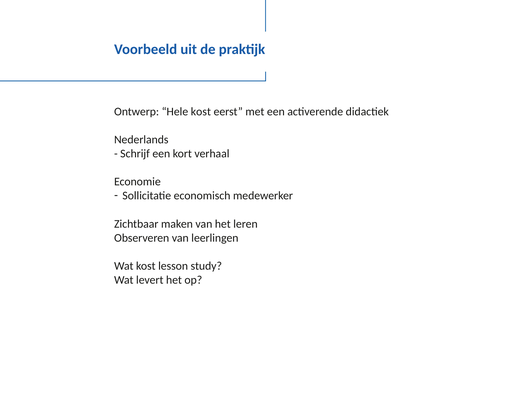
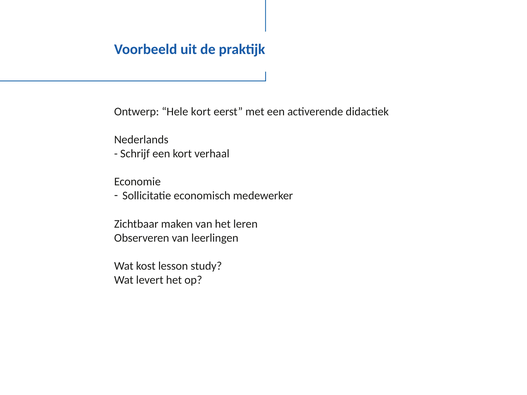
Hele kost: kost -> kort (201, 112)
